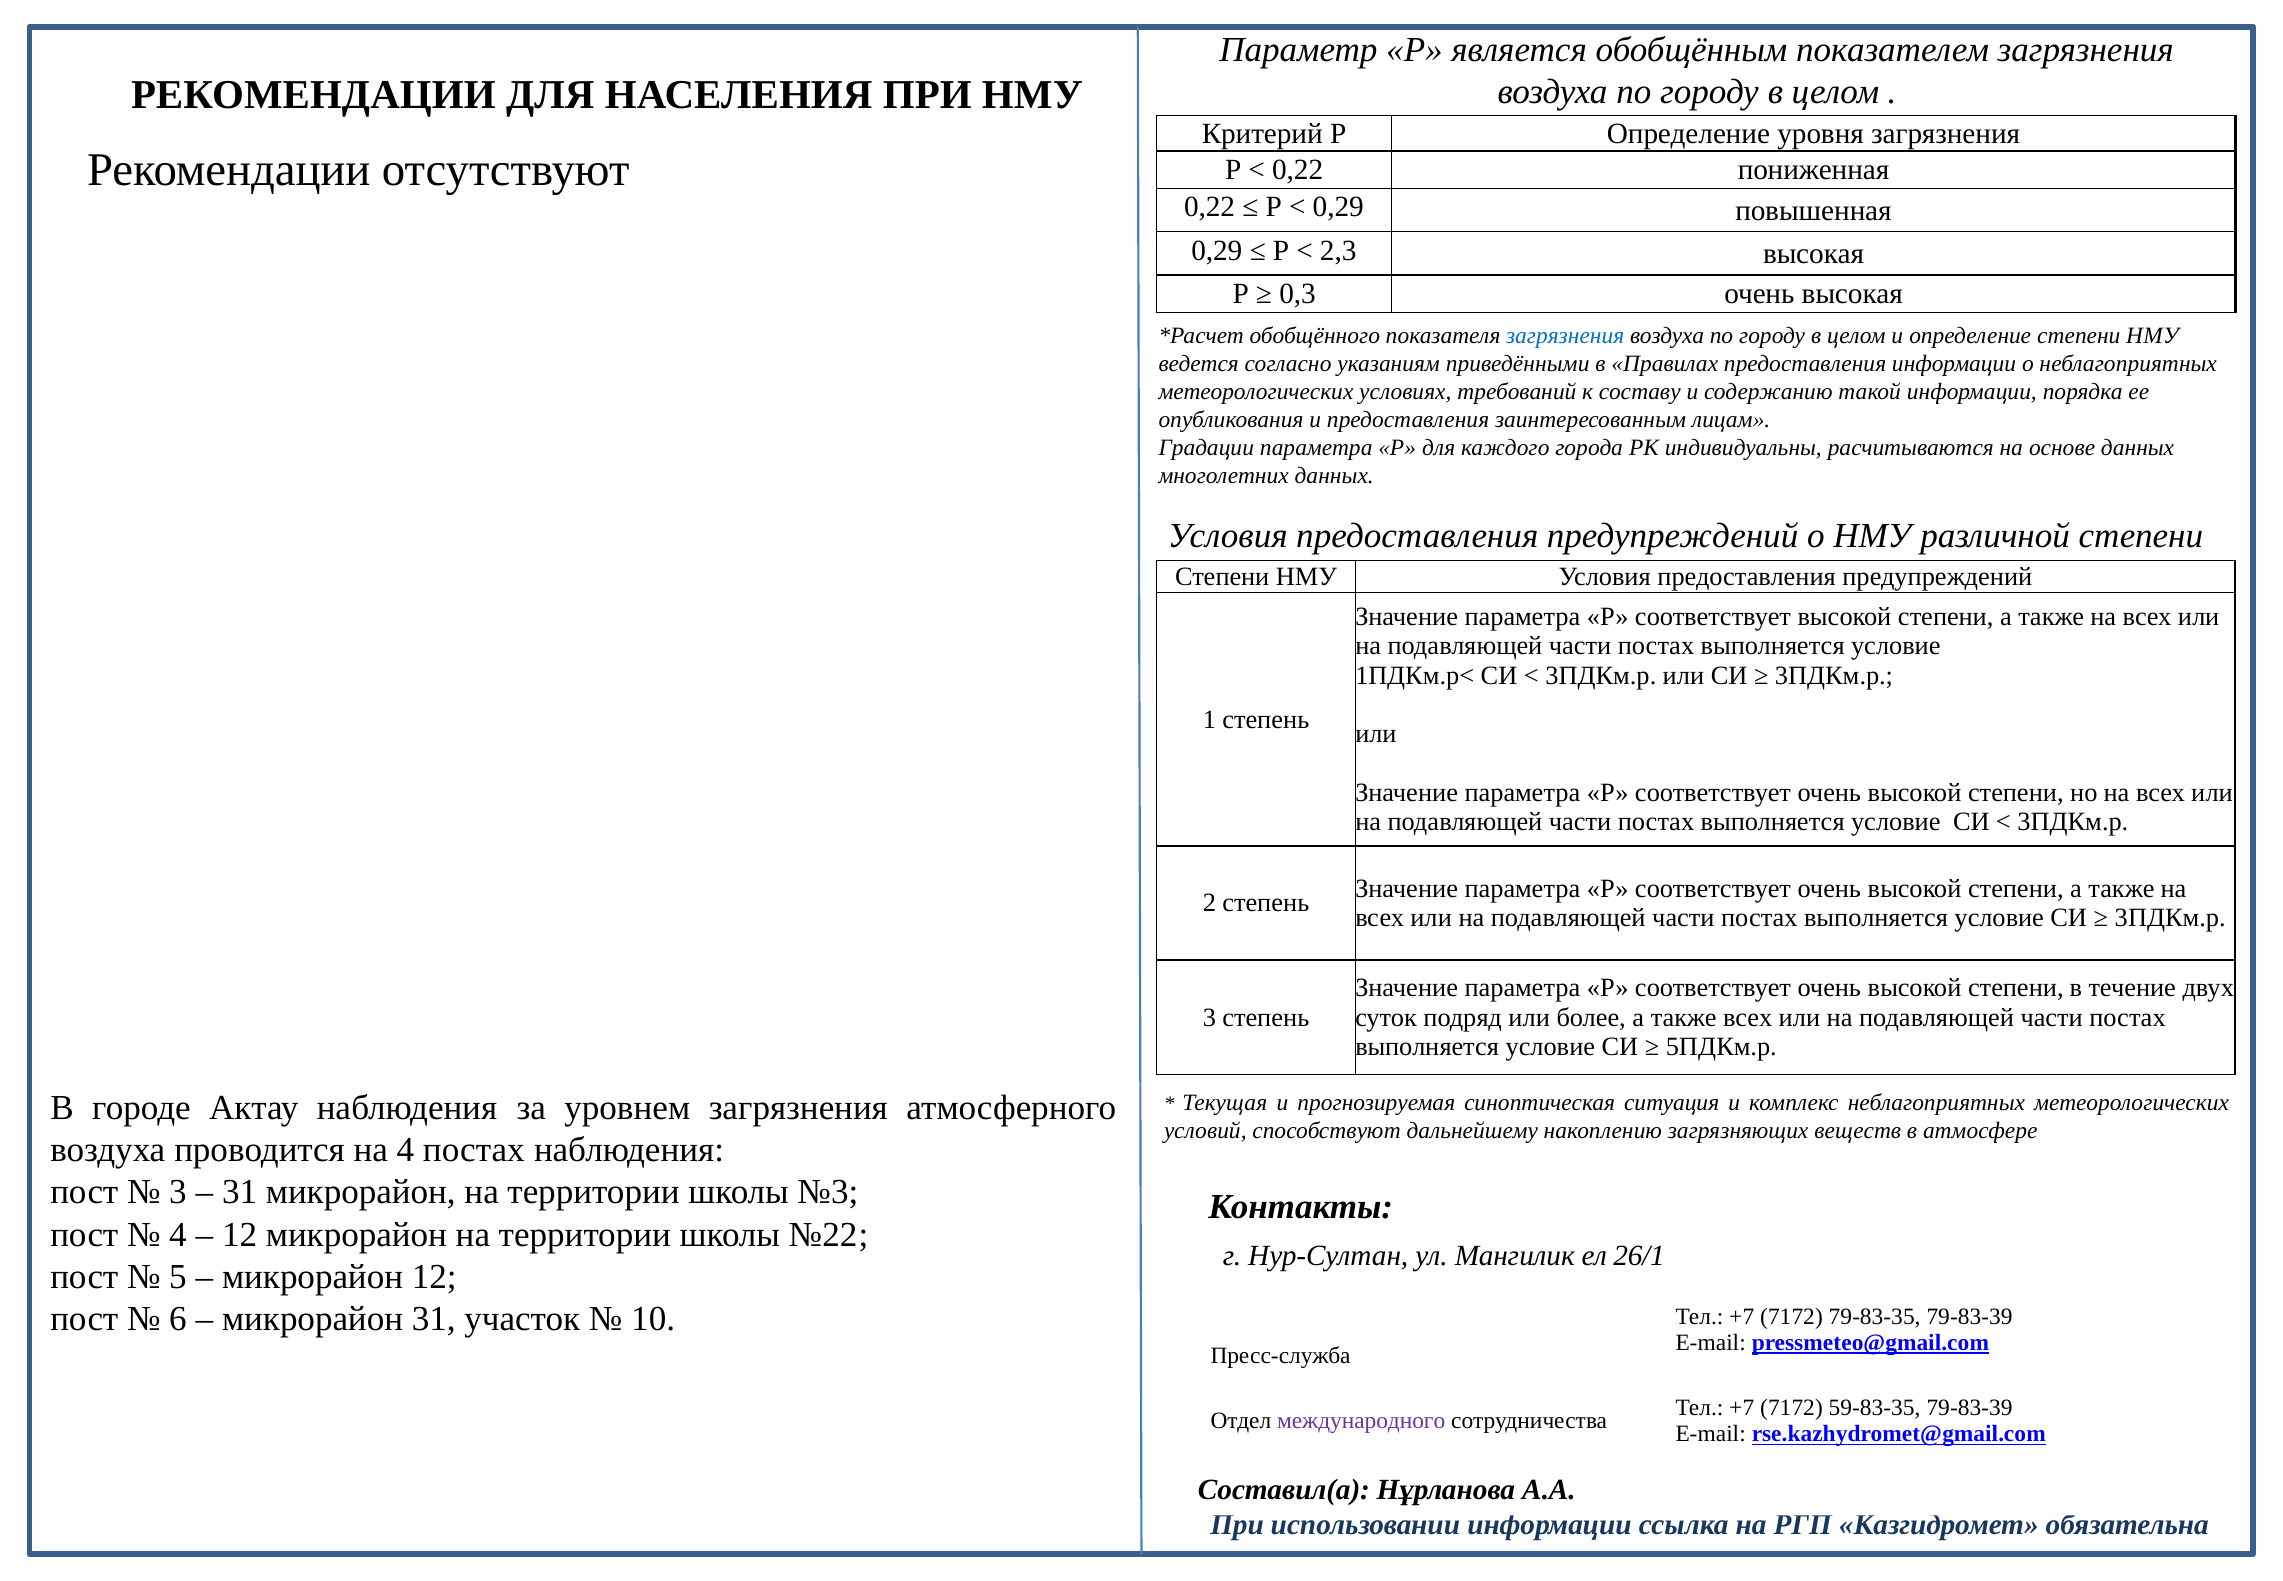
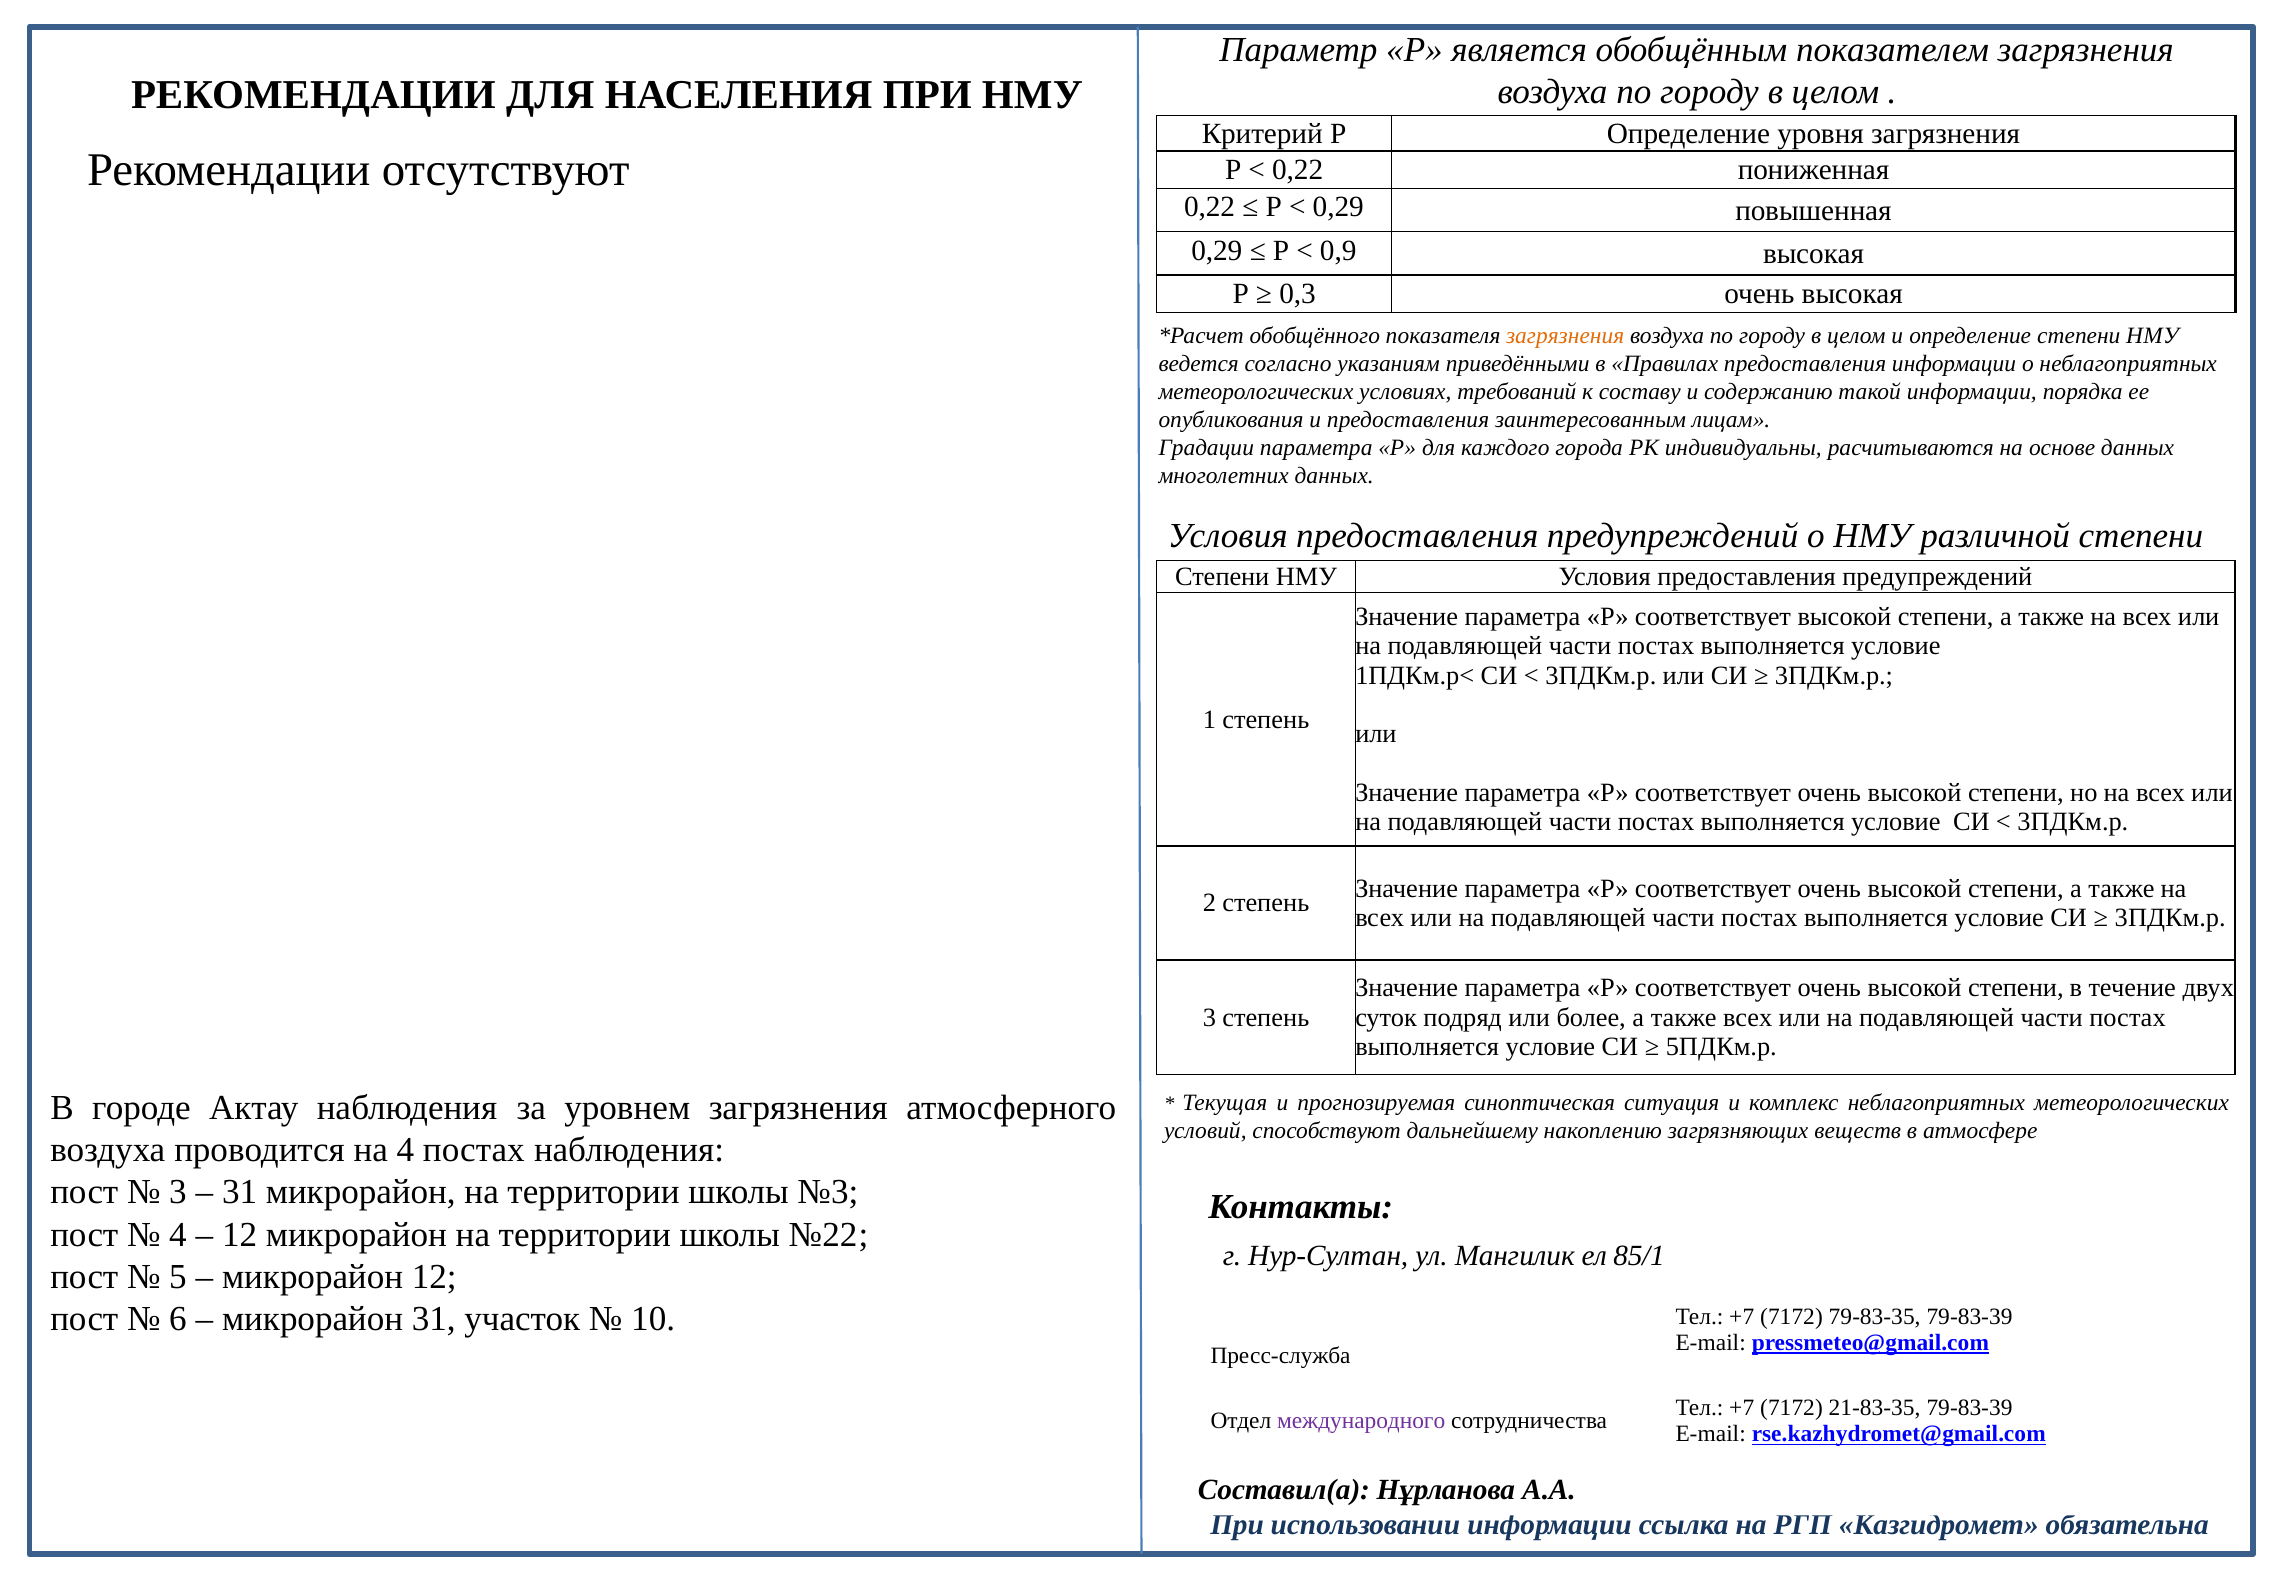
2,3: 2,3 -> 0,9 (1338, 250)
загрязнения colour: blue -> orange (1565, 335)
26/1: 26/1 -> 85/1 (1639, 1256)
59-83-35: 59-83-35 -> 21-83-35 (1875, 1408)
